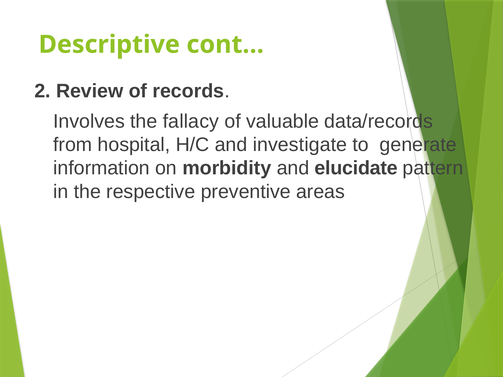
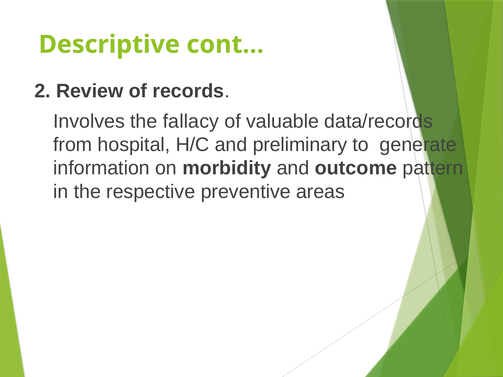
investigate: investigate -> preliminary (300, 145)
elucidate: elucidate -> outcome (356, 168)
